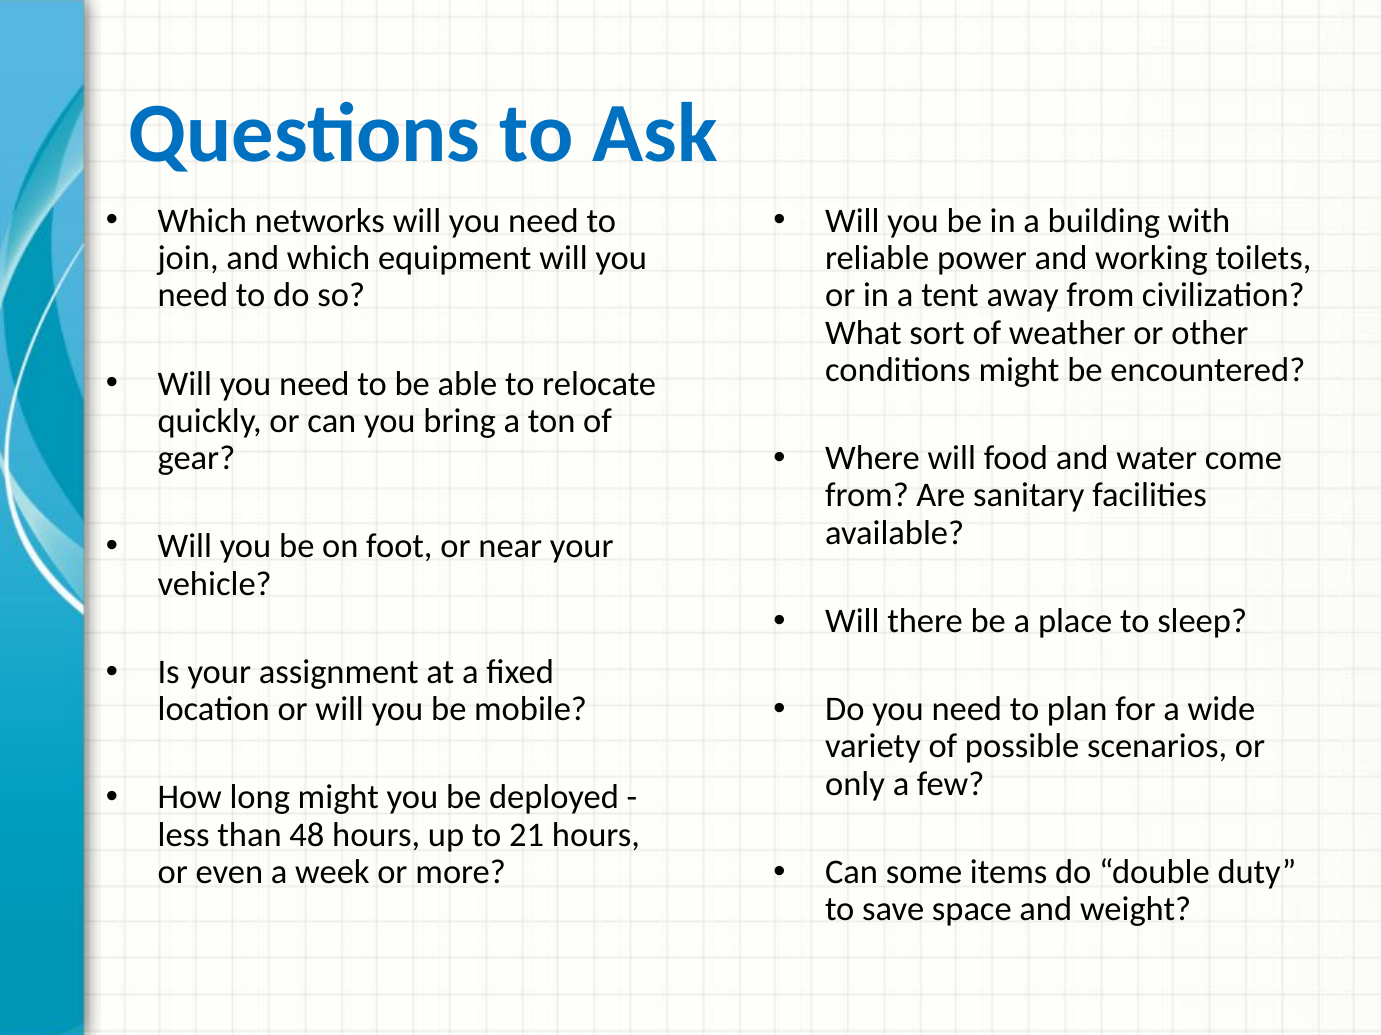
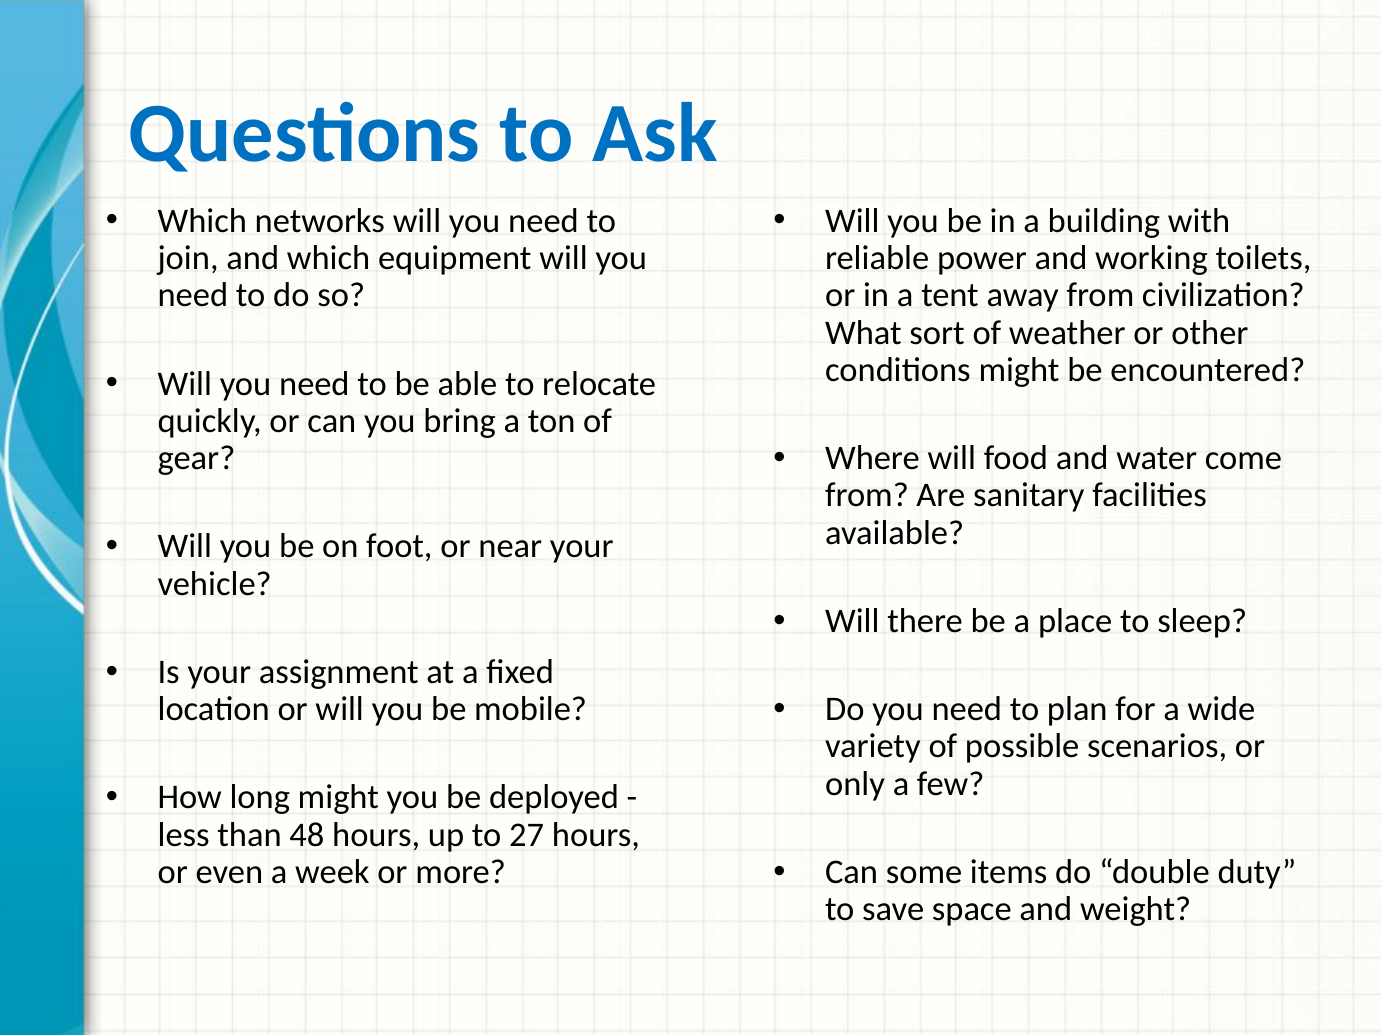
21: 21 -> 27 (527, 835)
